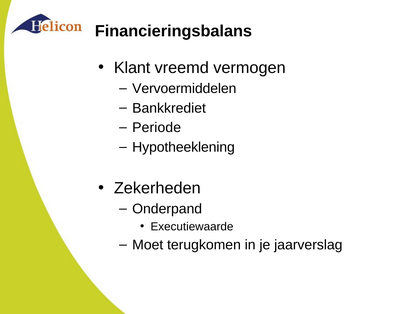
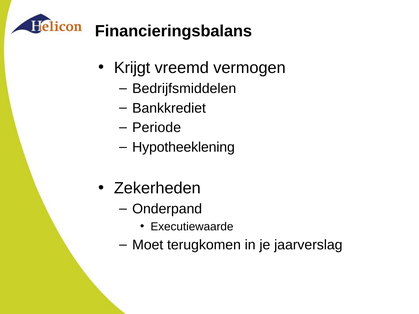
Klant: Klant -> Krijgt (132, 68)
Vervoermiddelen: Vervoermiddelen -> Bedrijfsmiddelen (184, 89)
